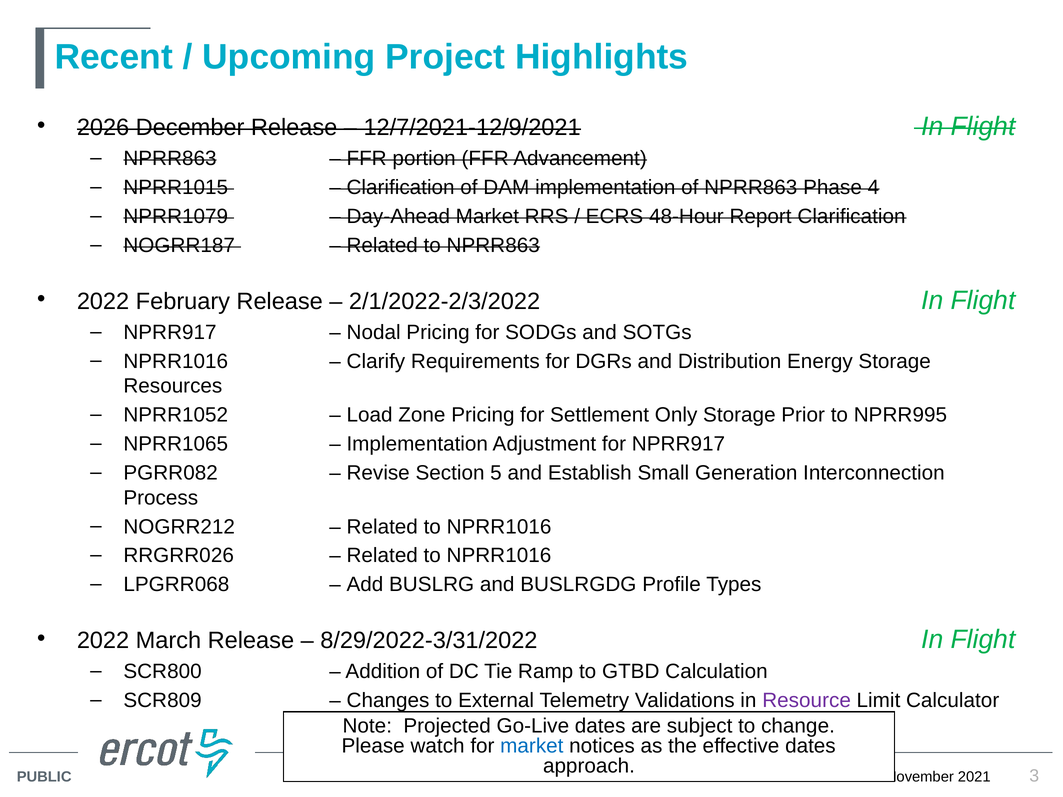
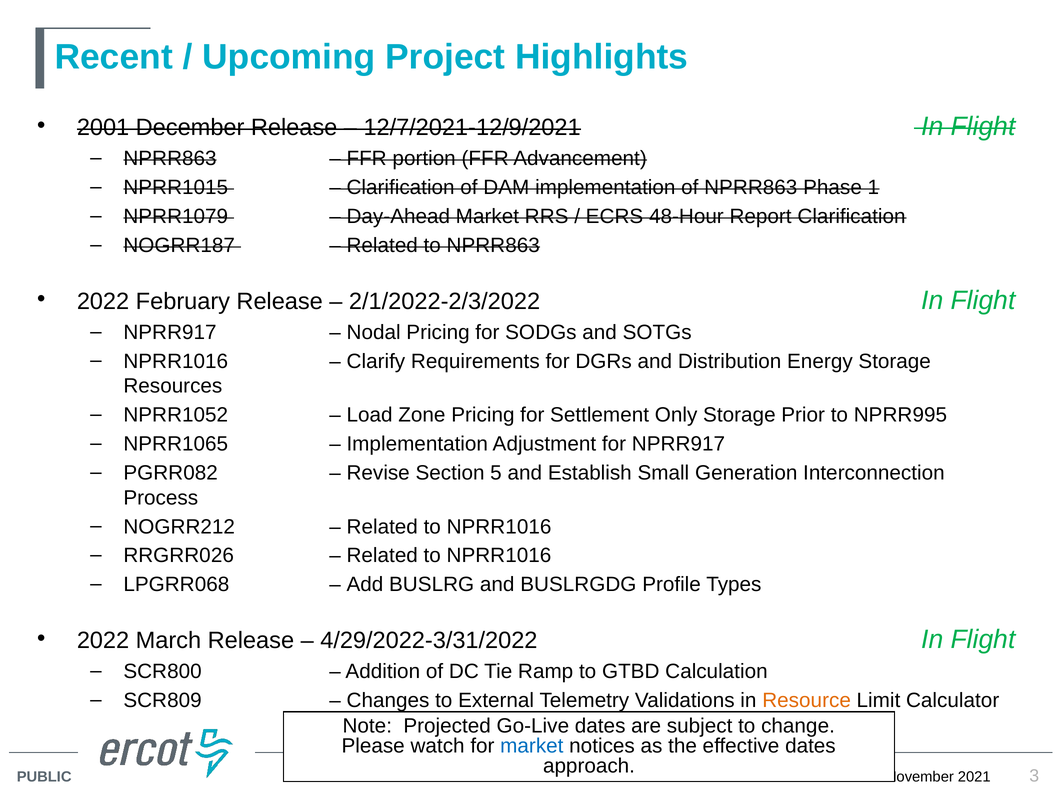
2026: 2026 -> 2001 (103, 128)
4: 4 -> 1 (873, 188)
8/29/2022-3/31/2022: 8/29/2022-3/31/2022 -> 4/29/2022-3/31/2022 (429, 641)
Resource colour: purple -> orange (807, 701)
